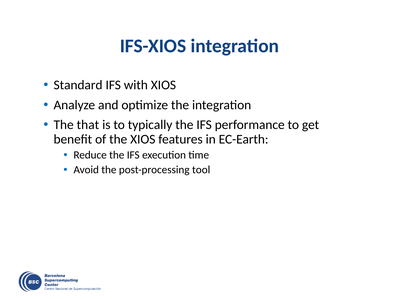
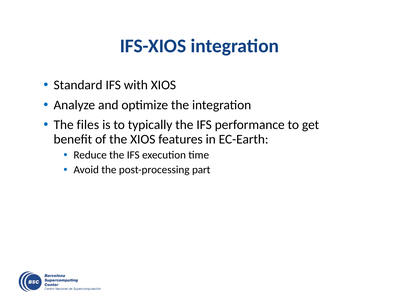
that: that -> files (88, 125)
tool: tool -> part (201, 170)
